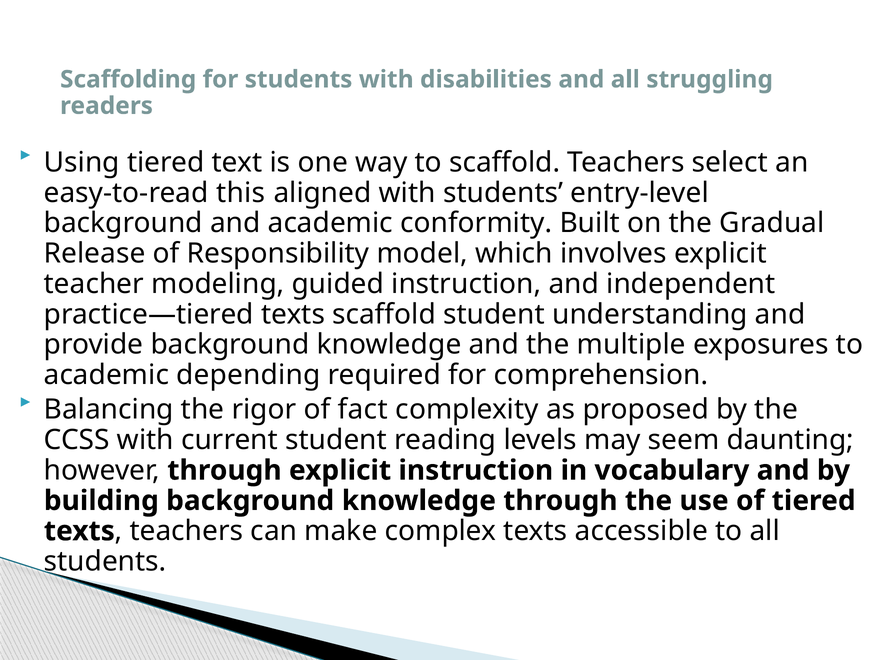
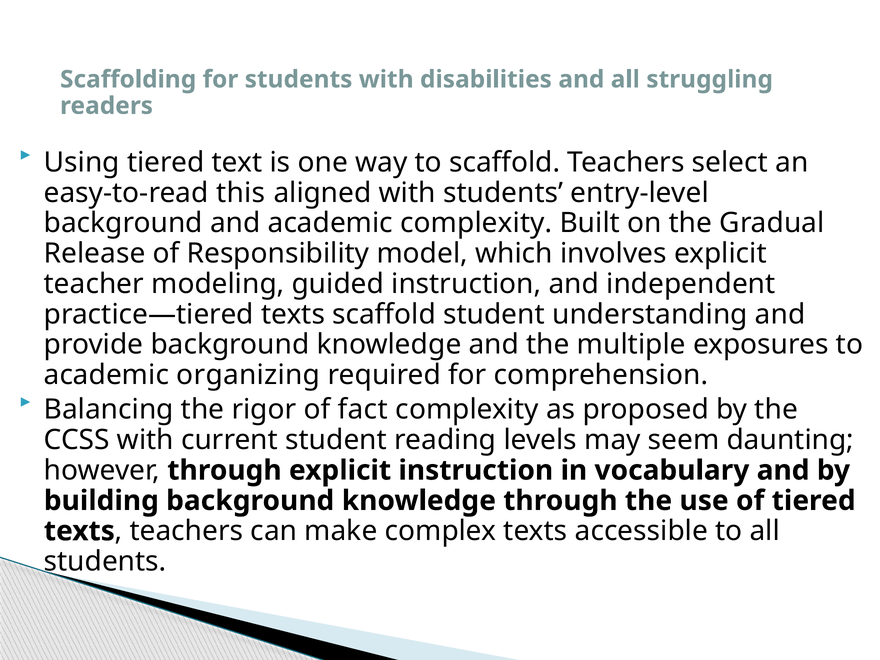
academic conformity: conformity -> complexity (476, 223)
depending: depending -> organizing (248, 375)
